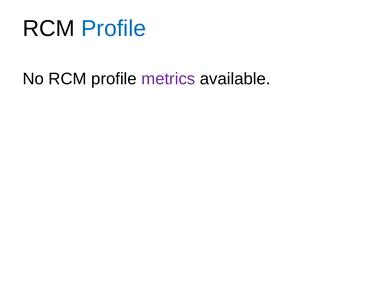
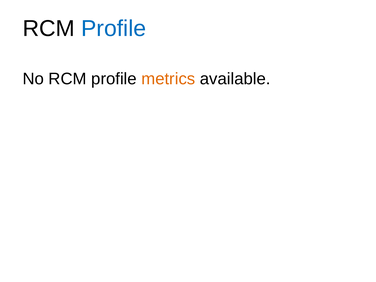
metrics colour: purple -> orange (168, 79)
